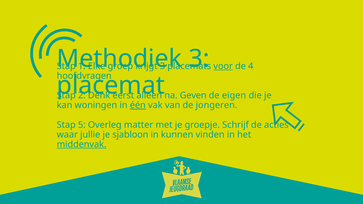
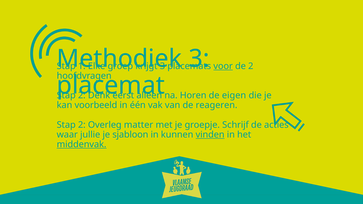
de 4: 4 -> 2 (251, 66)
Geven: Geven -> Horen (193, 96)
woningen: woningen -> voorbeeld (96, 105)
één underline: present -> none (138, 105)
jongeren: jongeren -> reageren (217, 105)
5: 5 -> 2 (82, 125)
vinden underline: none -> present (210, 135)
